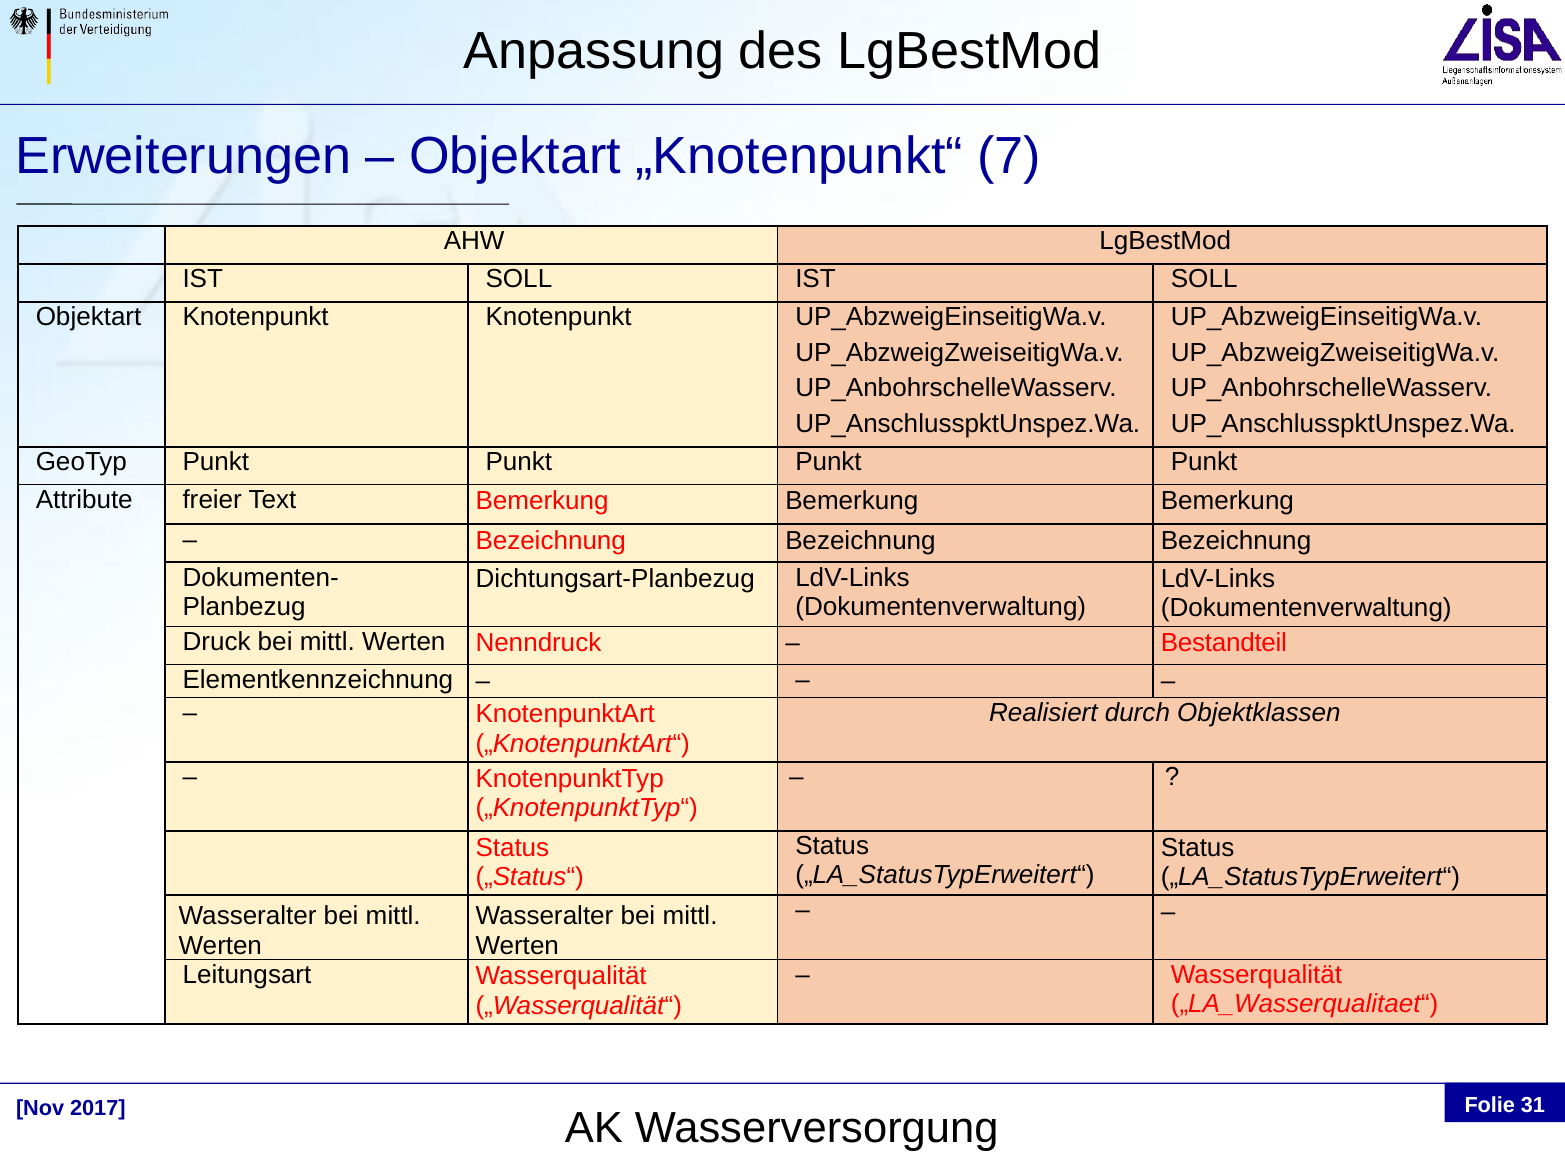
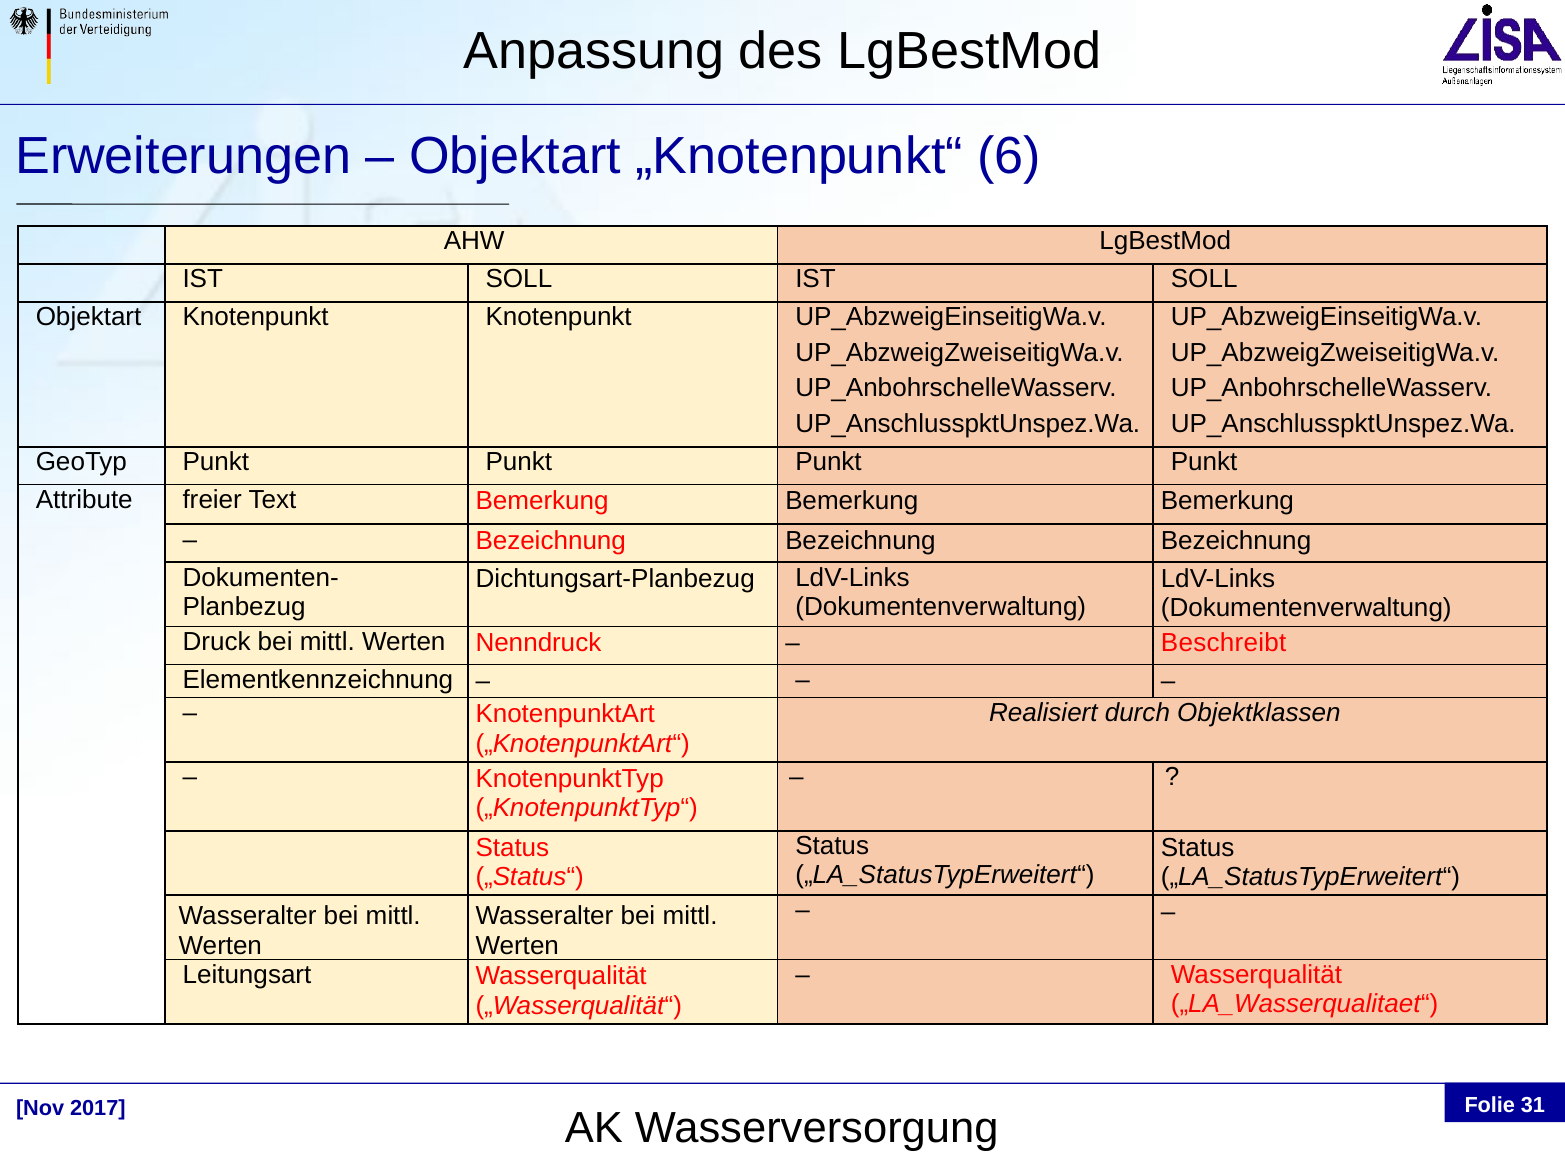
7: 7 -> 6 (1009, 156)
Bestandteil: Bestandteil -> Beschreibt (1224, 643)
